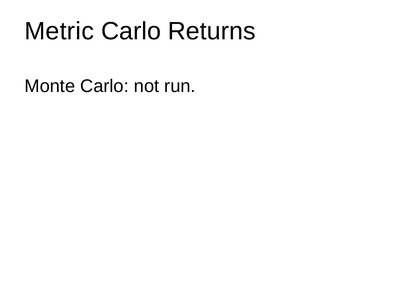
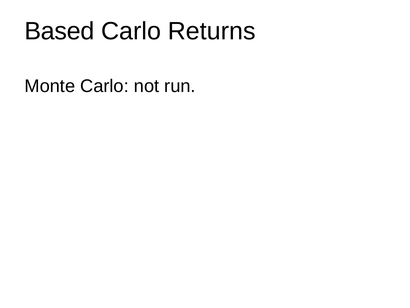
Metric: Metric -> Based (59, 31)
